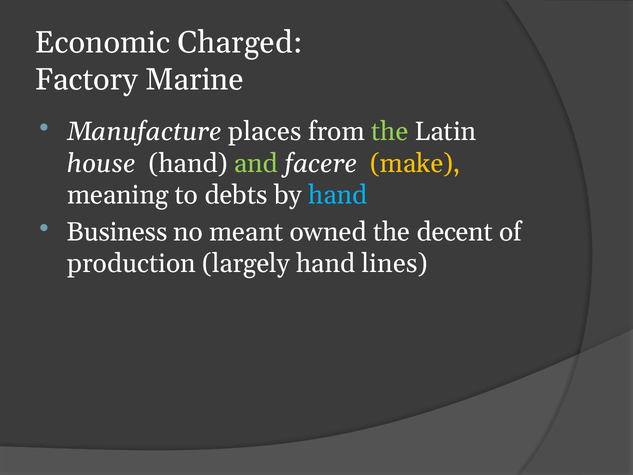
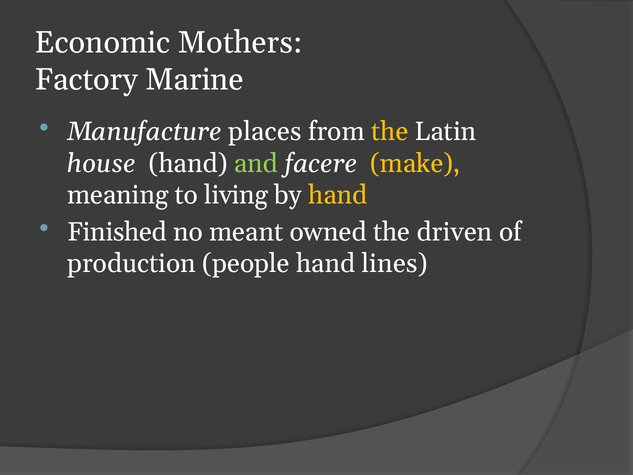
Charged: Charged -> Mothers (240, 43)
the colour: light green -> yellow (390, 132)
debts: debts -> living (236, 195)
hand colour: light blue -> yellow (338, 195)
Business: Business -> Finished (117, 232)
decent: decent -> driven (455, 232)
largely: largely -> people (246, 263)
